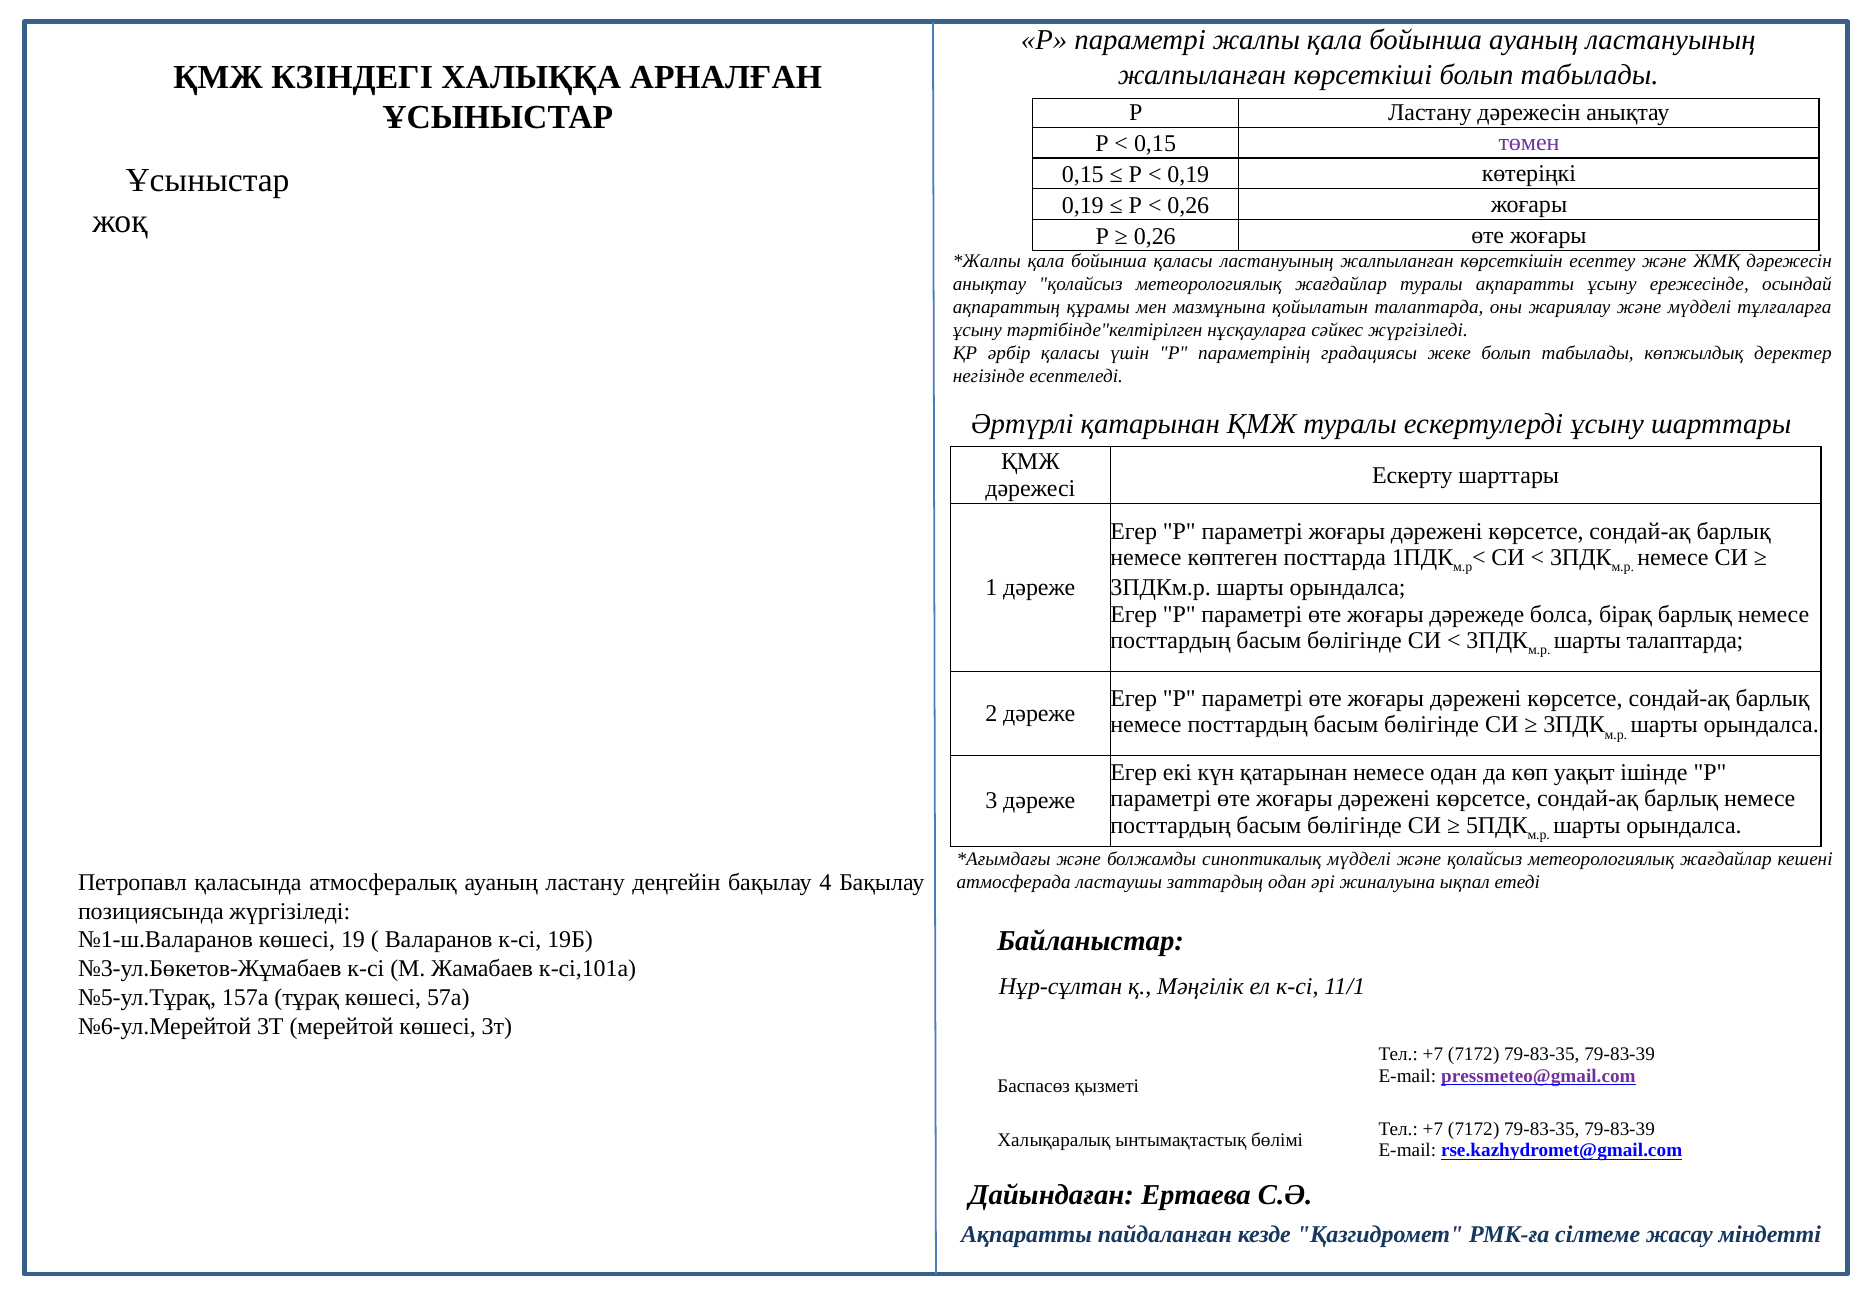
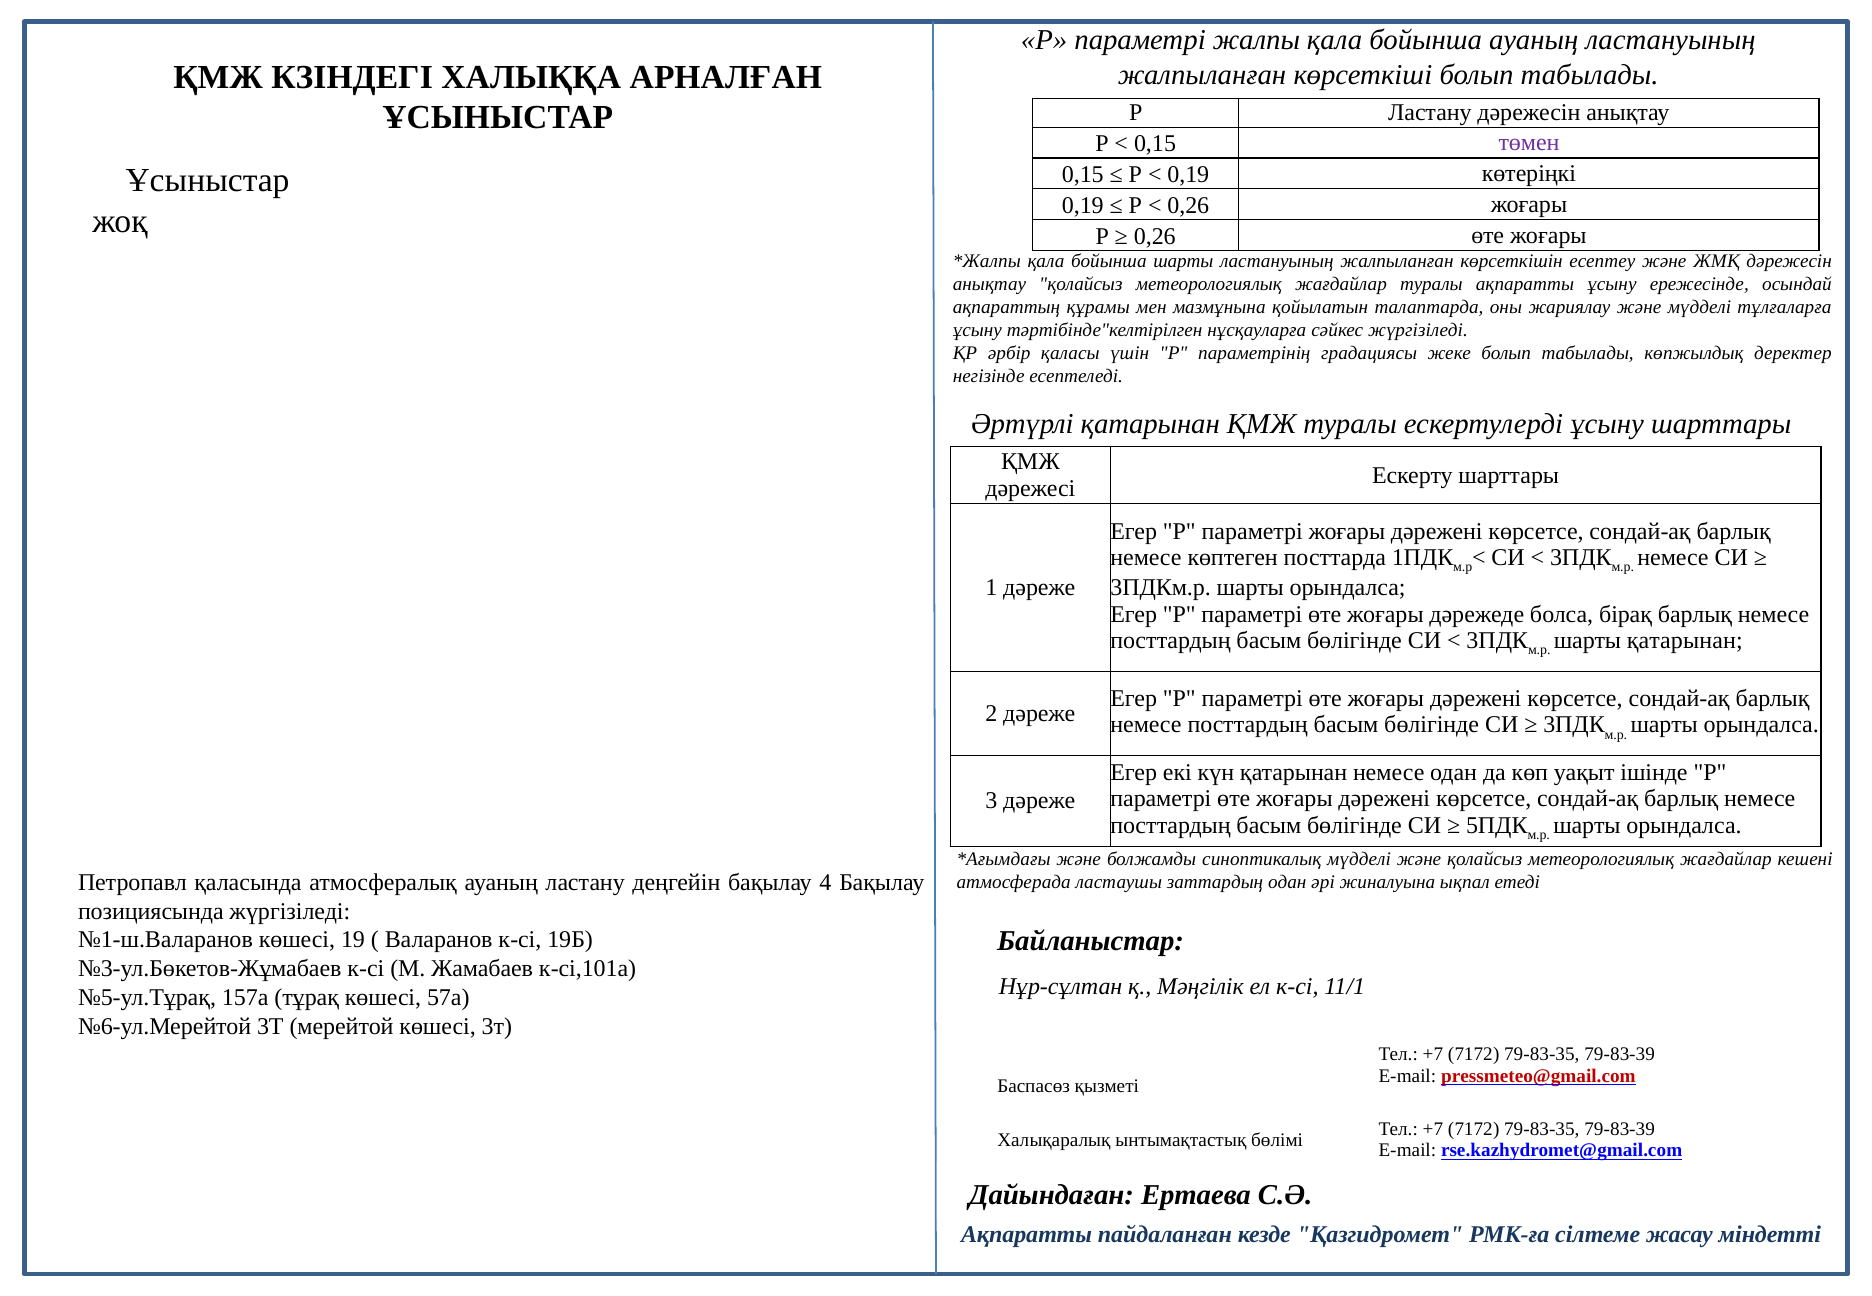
бойынша қаласы: қаласы -> шарты (1183, 262)
шарты талаптарда: талаптарда -> қатарынан (1685, 641)
pressmeteo@gmail.com colour: purple -> red (1538, 1076)
